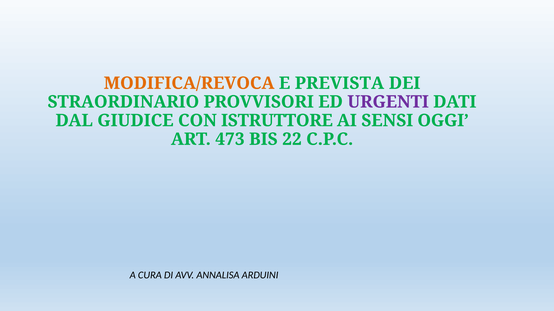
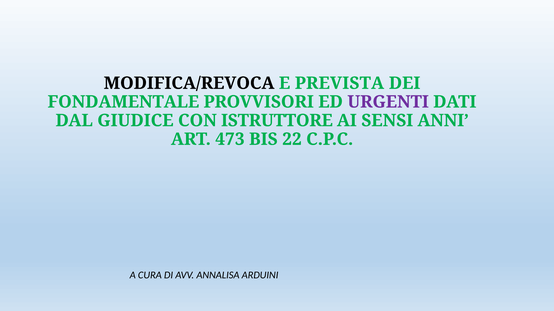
MODIFICA/REVOCA colour: orange -> black (189, 83)
STRAORDINARIO: STRAORDINARIO -> FONDAMENTALE (123, 102)
OGGI: OGGI -> ANNI (443, 121)
